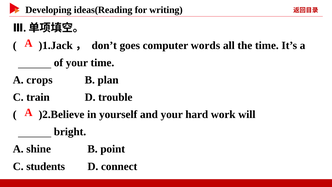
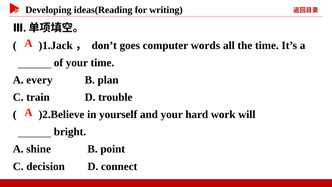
crops: crops -> every (39, 80)
students: students -> decision (46, 166)
